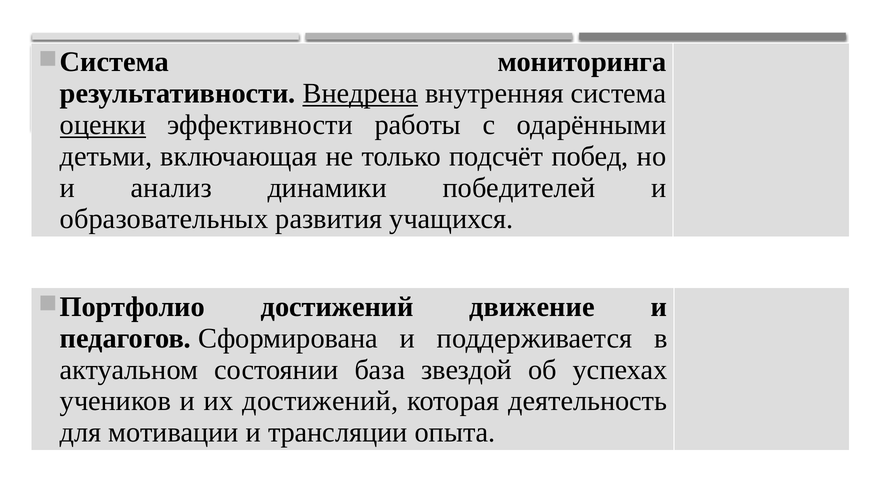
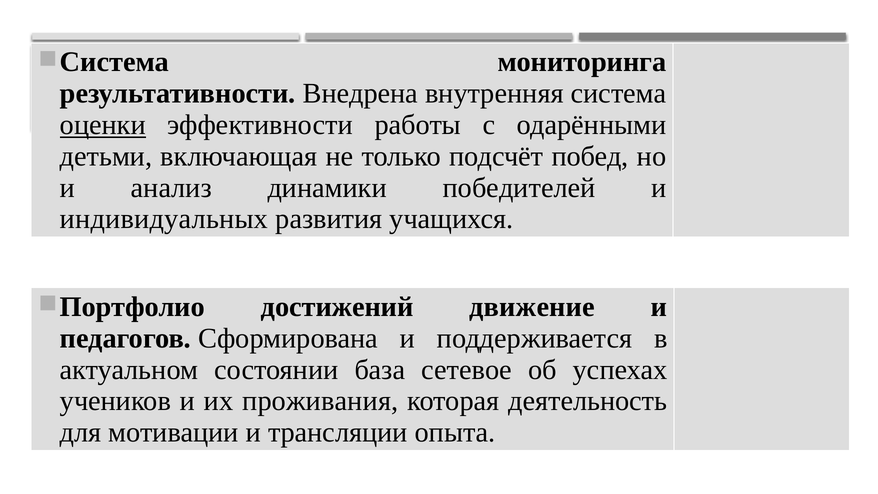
Внедрена underline: present -> none (360, 93)
образовательных: образовательных -> индивидуальных (164, 219)
звездой: звездой -> сетевое (467, 370)
их достижений: достижений -> проживания (320, 401)
